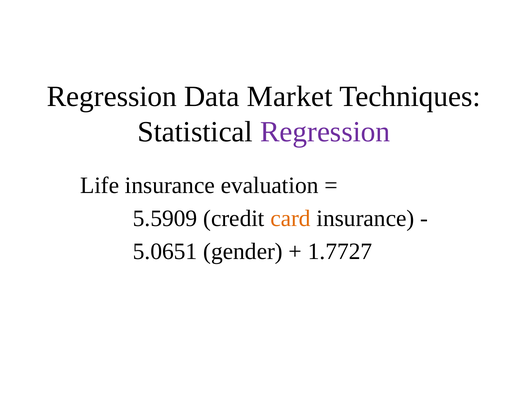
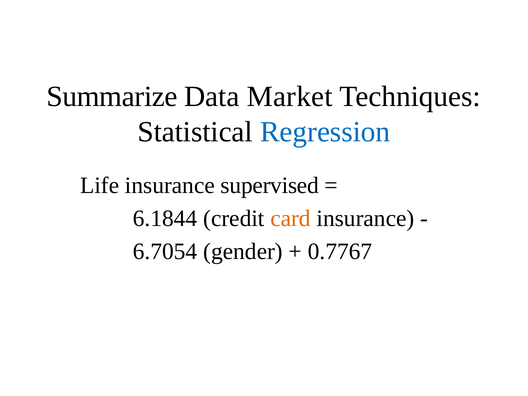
Regression: Regression -> Summarize (112, 97)
Regression colour: purple -> blue (325, 132)
evaluation: evaluation -> supervised (270, 186)
5.5909: 5.5909 -> 6.1844 (165, 218)
5.0651: 5.0651 -> 6.7054 (165, 251)
1.7727: 1.7727 -> 0.7767 (340, 251)
